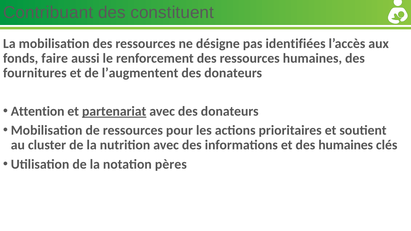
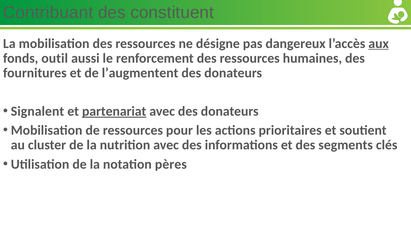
identifiées: identifiées -> dangereux (296, 44)
aux underline: none -> present (379, 44)
faire: faire -> outil (55, 58)
Attention: Attention -> Signalent (38, 111)
des humaines: humaines -> segments (346, 145)
